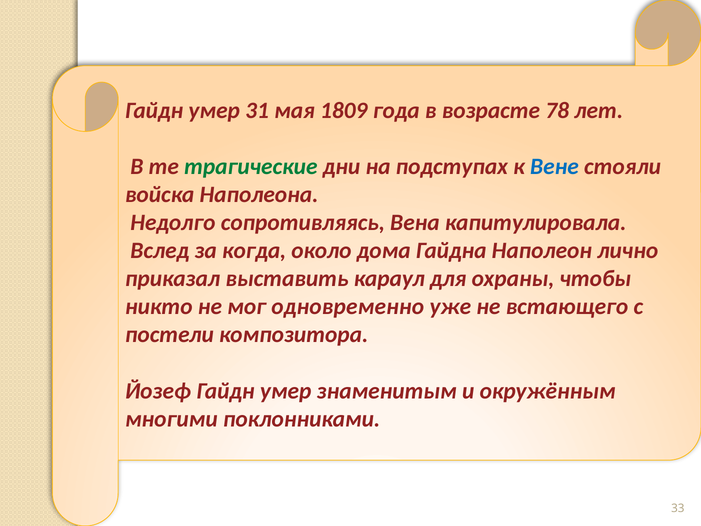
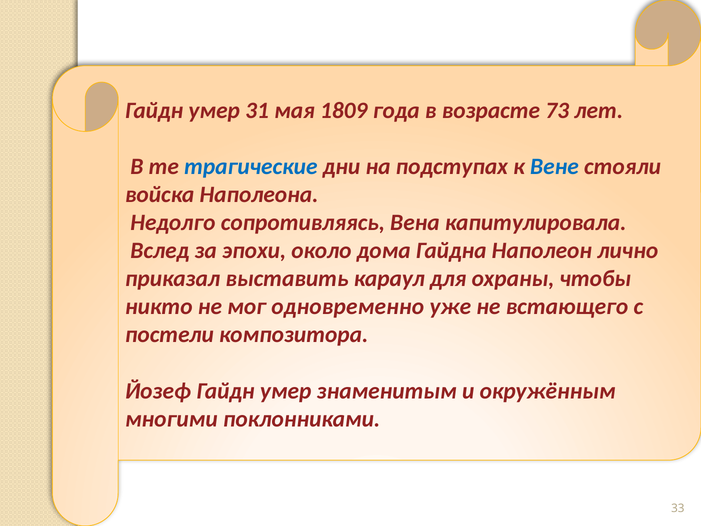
78: 78 -> 73 (557, 110)
трагические colour: green -> blue (251, 166)
когда: когда -> эпохи (254, 250)
